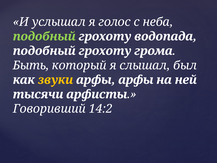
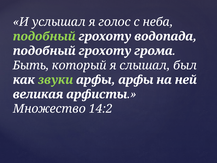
звуки colour: yellow -> light green (56, 80)
тысячи: тысячи -> великая (38, 94)
Говоривший: Говоривший -> Множество (49, 109)
